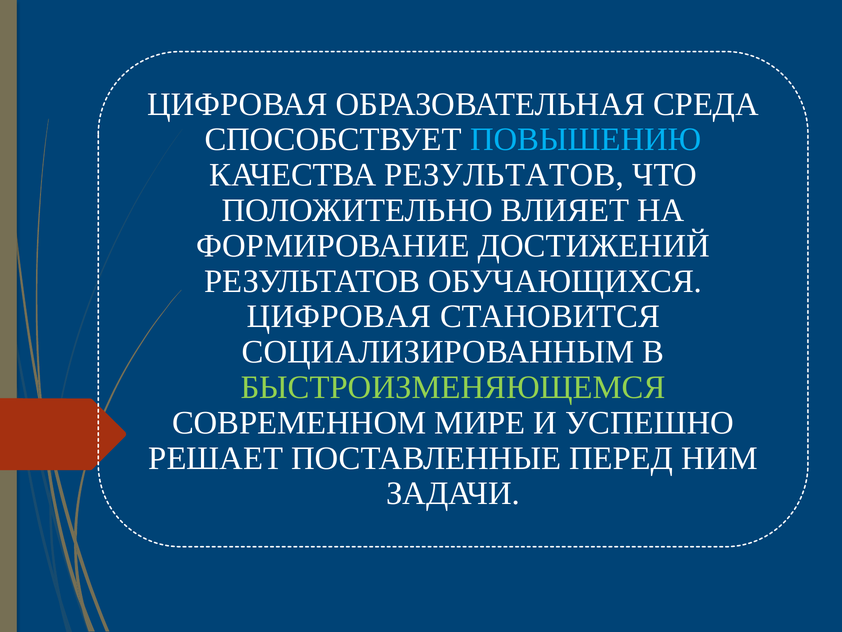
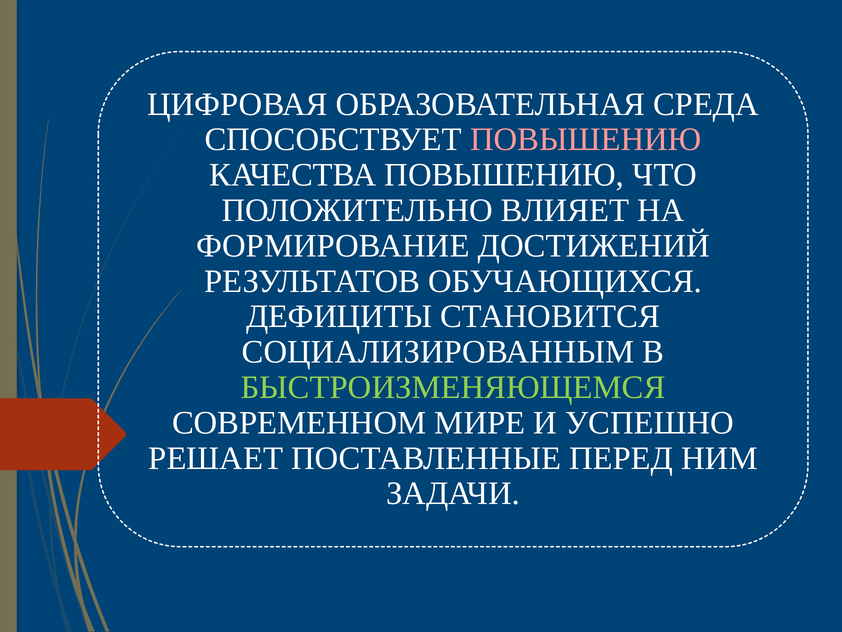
ПОВЫШЕНИЮ colour: light blue -> pink (586, 140)
КАЧЕСТВА РЕЗУЛЬТАТОВ: РЕЗУЛЬТАТОВ -> ПОВЫШЕНИЮ (504, 175)
ЦИФРОВАЯ: ЦИФРОВАЯ -> ДЕФИЦИТЫ (339, 316)
